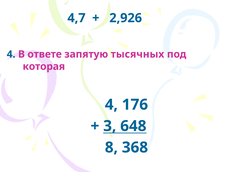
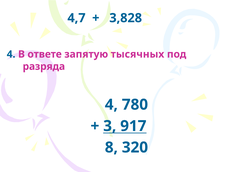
2,926: 2,926 -> 3,828 (126, 18)
которая: которая -> разряда (44, 66)
176: 176 -> 780 (135, 104)
648: 648 -> 917 (133, 126)
368: 368 -> 320 (135, 147)
